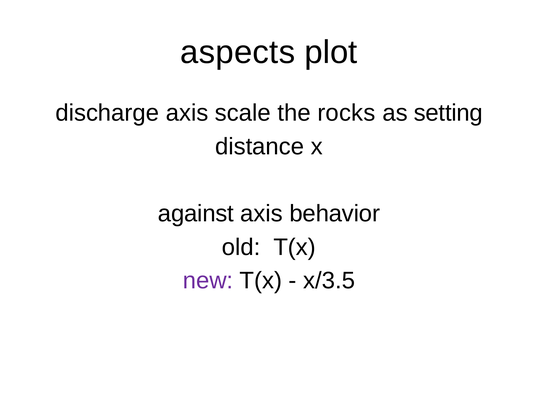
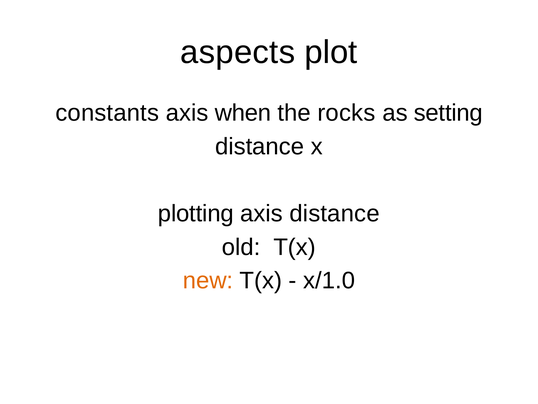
discharge: discharge -> constants (107, 113)
scale: scale -> when (243, 113)
against: against -> plotting (196, 213)
axis behavior: behavior -> distance (335, 213)
new colour: purple -> orange (208, 280)
x/3.5: x/3.5 -> x/1.0 (329, 280)
